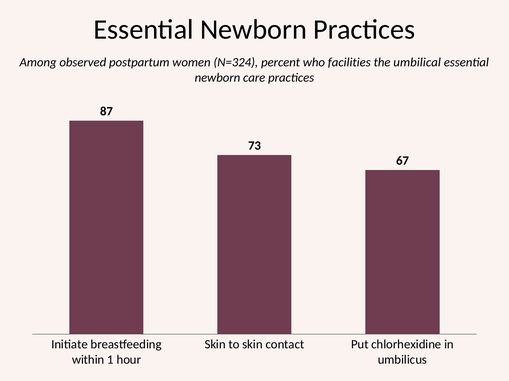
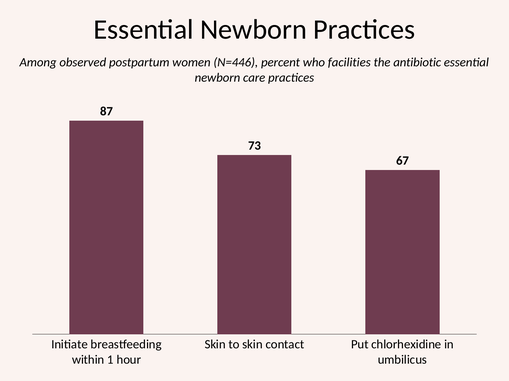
N=324: N=324 -> N=446 (236, 63)
umbilical: umbilical -> antibiotic (417, 63)
